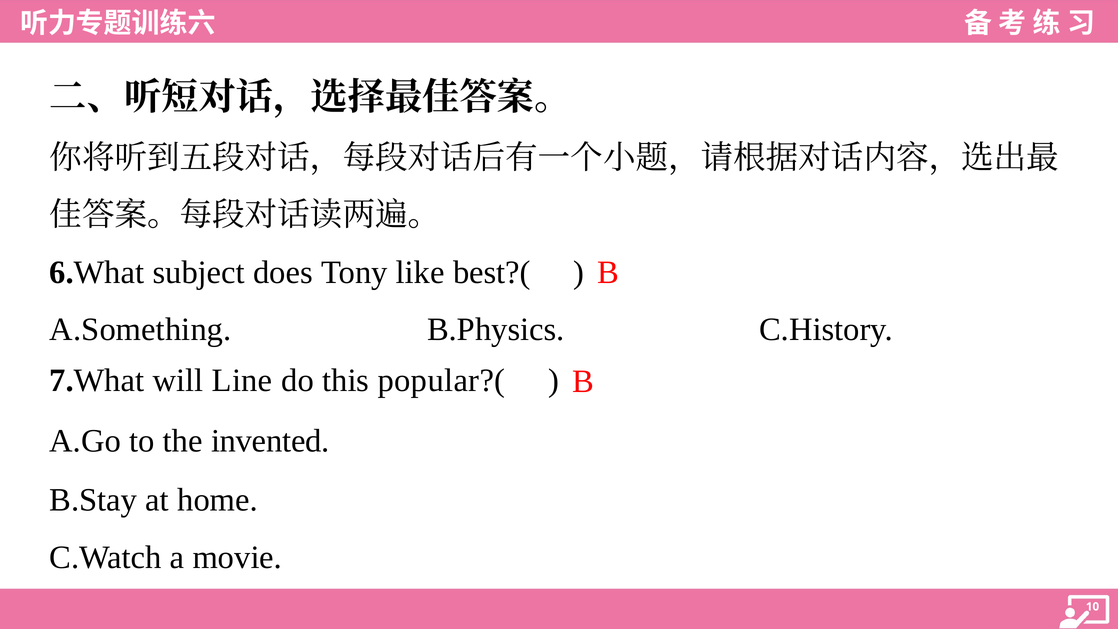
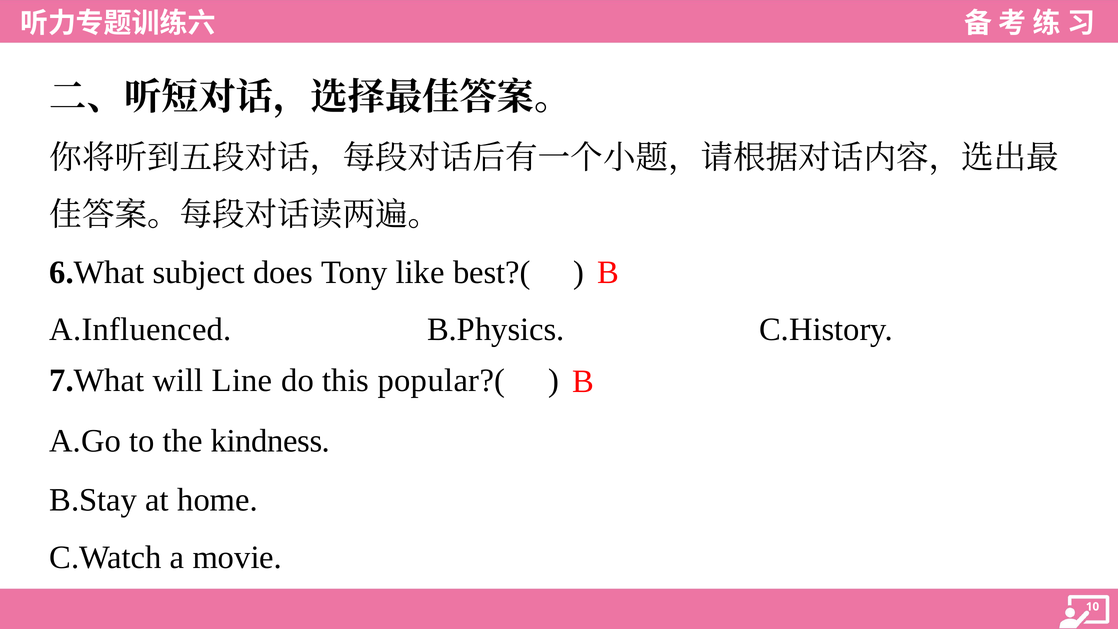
A.Something: A.Something -> A.Influenced (140, 330)
invented: invented -> kindness (270, 441)
